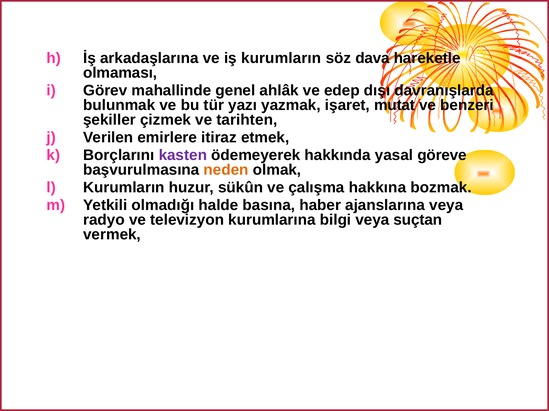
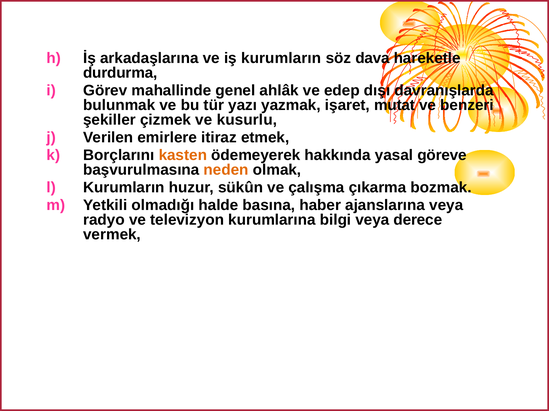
olmaması: olmaması -> durdurma (120, 73)
tarihten: tarihten -> kusurlu (247, 120)
kasten colour: purple -> orange (183, 155)
hakkına: hakkına -> çıkarma (378, 188)
suçtan: suçtan -> derece (418, 220)
